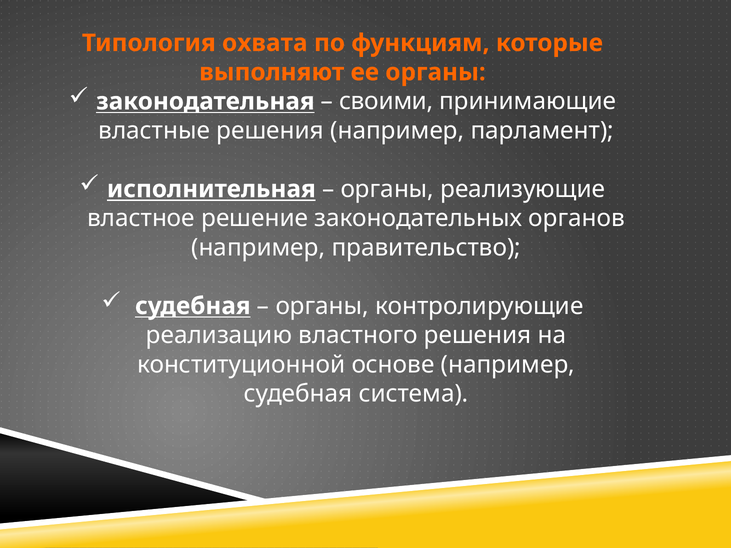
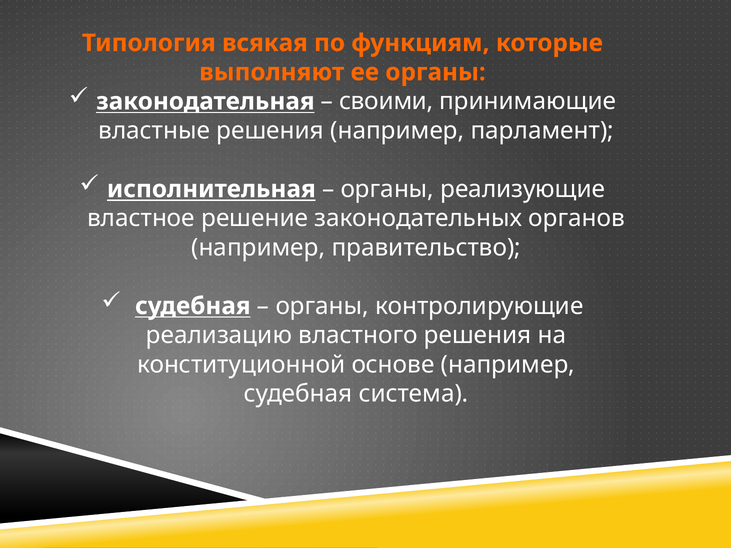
охвата: охвата -> всякая (265, 43)
